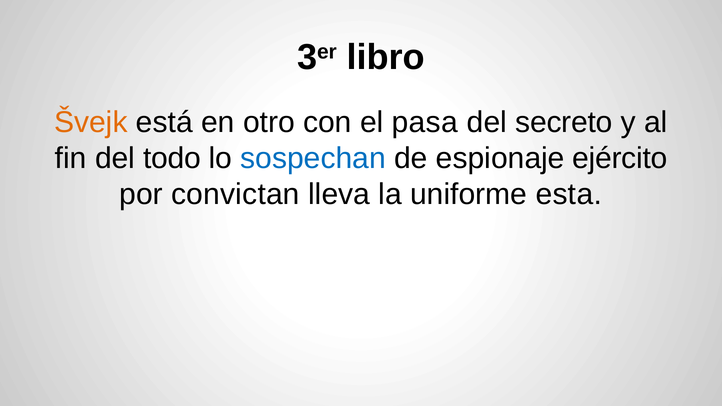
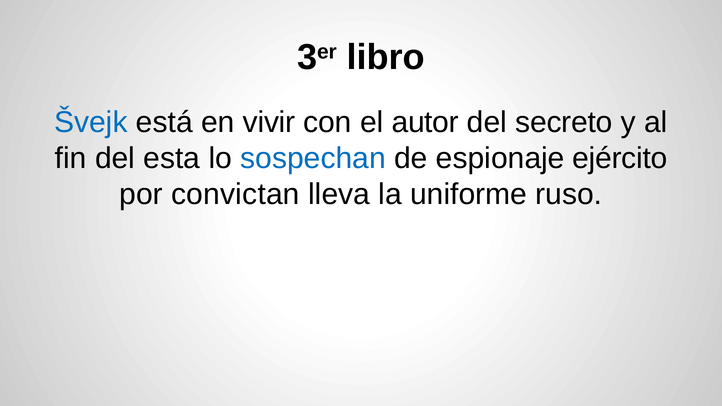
Švejk colour: orange -> blue (91, 122)
otro: otro -> vivir (269, 122)
pasa: pasa -> autor (425, 122)
todo: todo -> esta (172, 158)
esta: esta -> ruso (569, 194)
